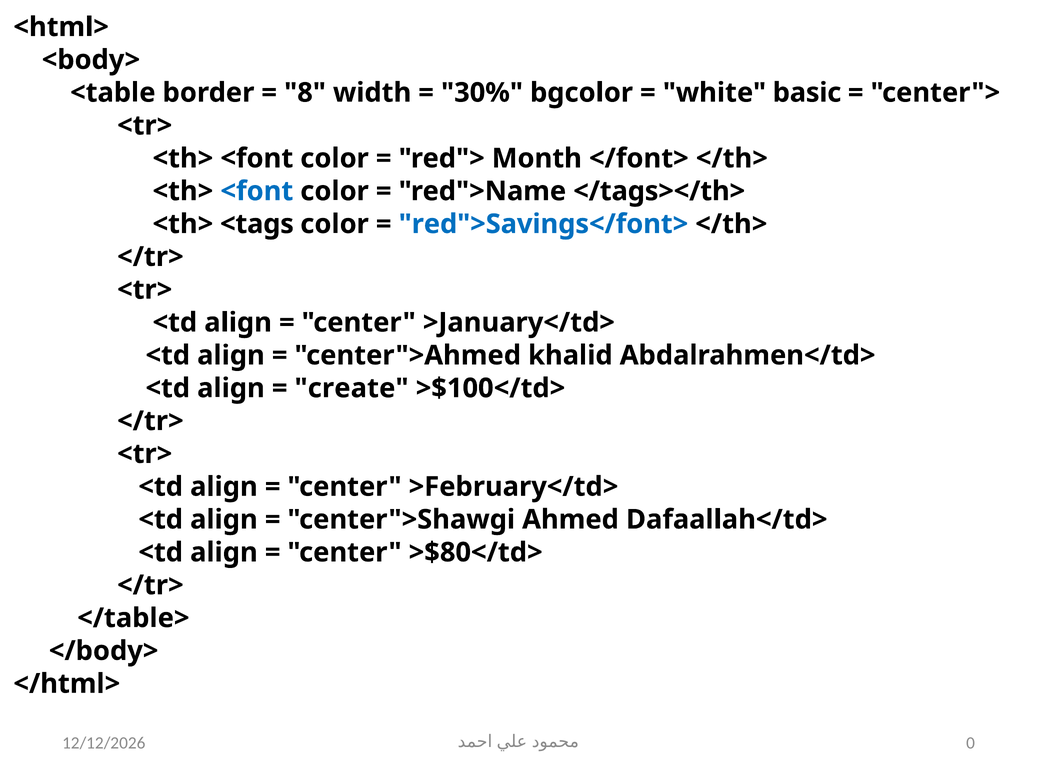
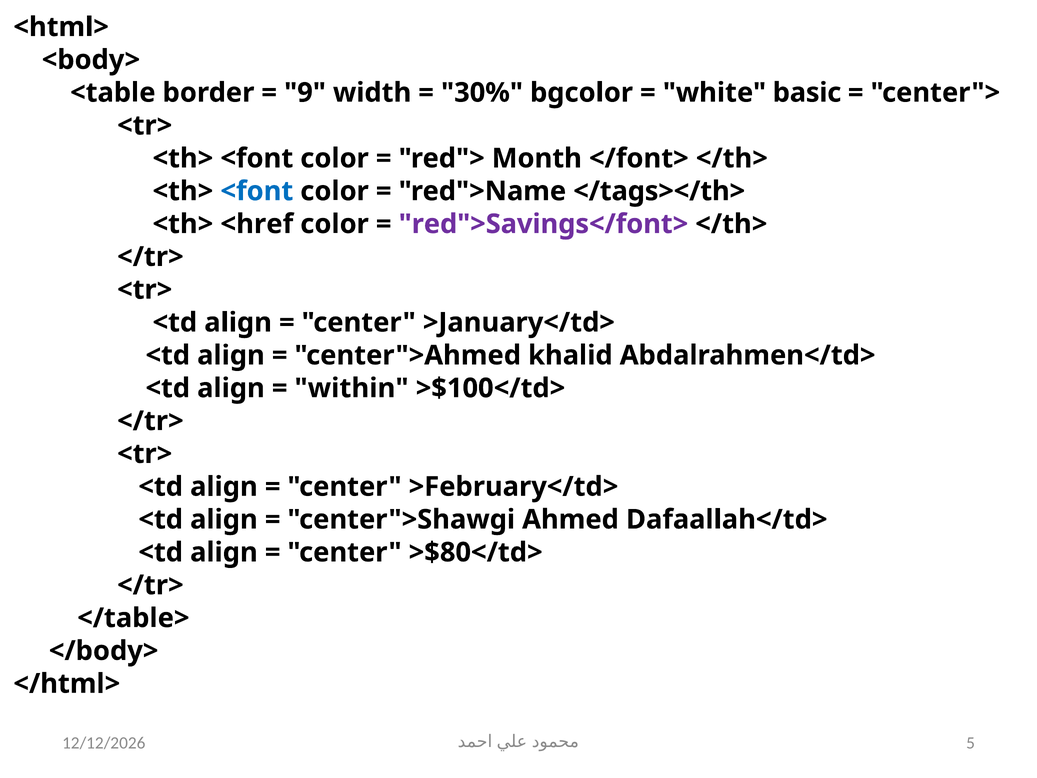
8: 8 -> 9 (305, 93)
<tags: <tags -> <href (257, 224)
red">Savings</font> colour: blue -> purple (543, 224)
create: create -> within (352, 388)
0: 0 -> 5 (970, 743)
